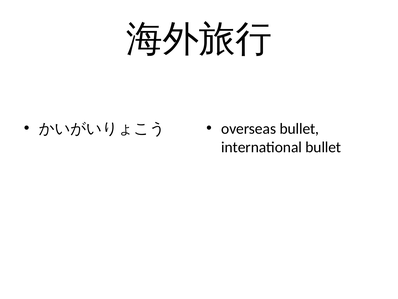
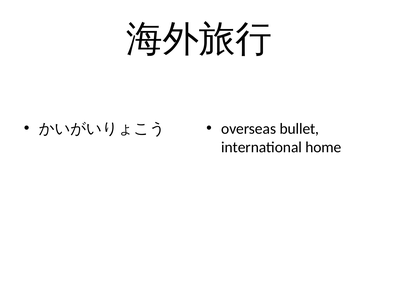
international bullet: bullet -> home (323, 147)
